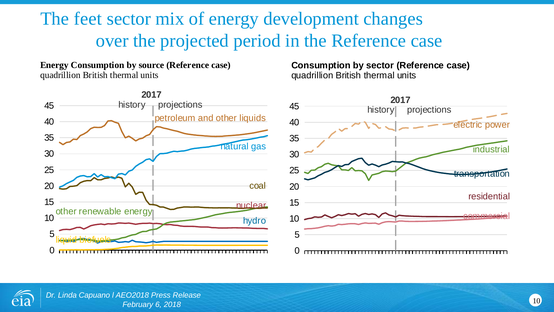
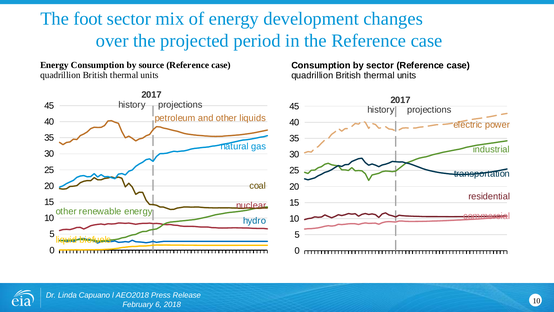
feet: feet -> foot (88, 19)
